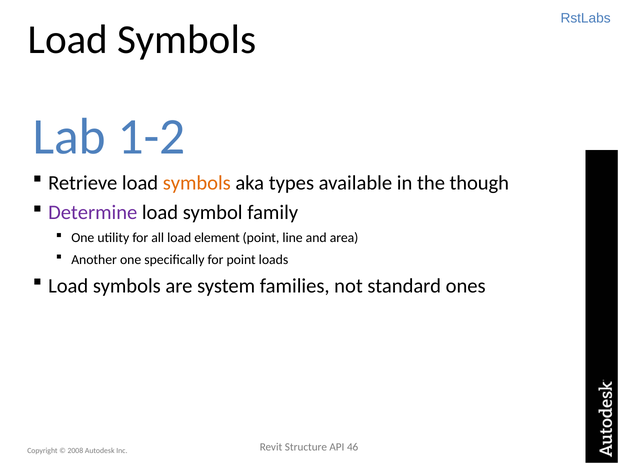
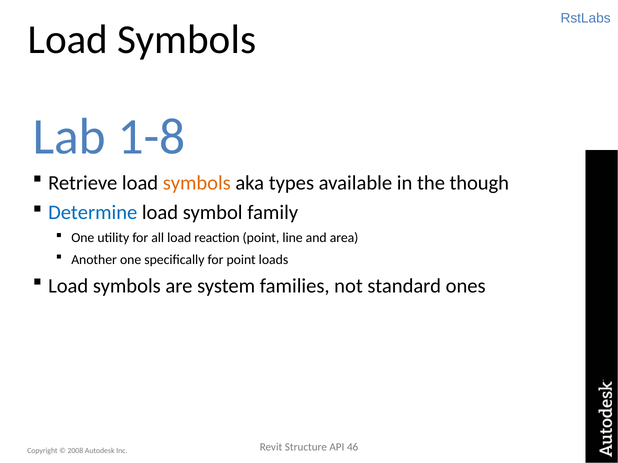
1-2: 1-2 -> 1-8 (152, 137)
Determine colour: purple -> blue (93, 213)
element: element -> reaction (217, 238)
